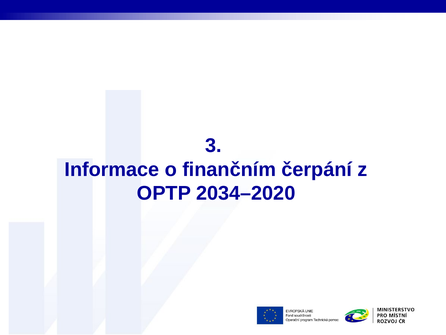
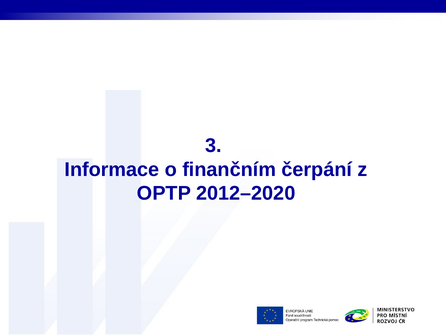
2034–2020: 2034–2020 -> 2012–2020 (246, 193)
